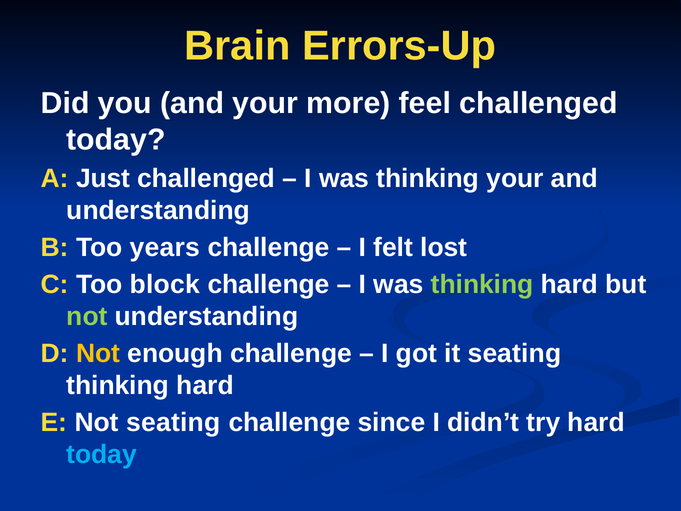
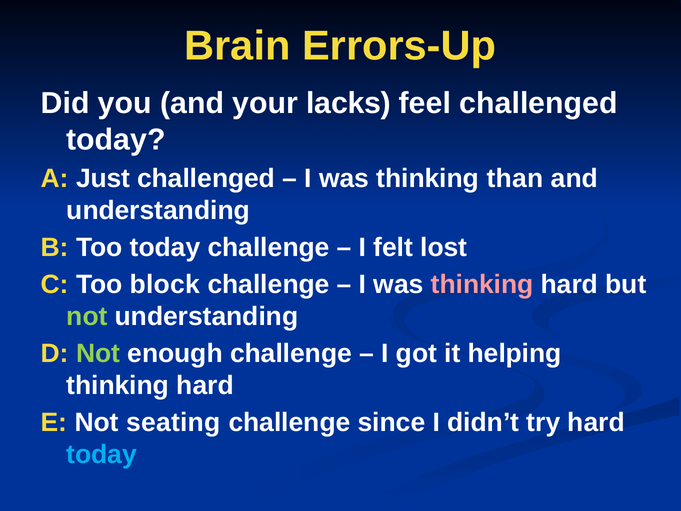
more: more -> lacks (349, 103)
thinking your: your -> than (515, 179)
Too years: years -> today (165, 247)
thinking colour: light green -> pink (482, 285)
Not colour: yellow -> light green (98, 353)
it seating: seating -> helping (515, 353)
